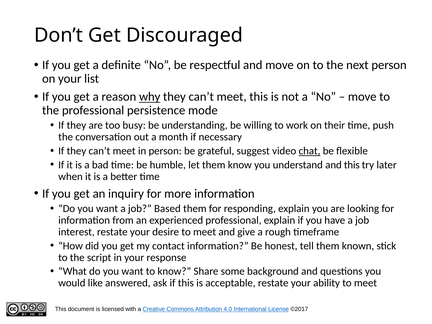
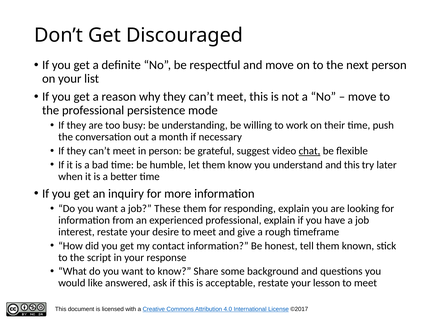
why underline: present -> none (150, 97)
Based: Based -> These (167, 209)
ability: ability -> lesson (327, 283)
